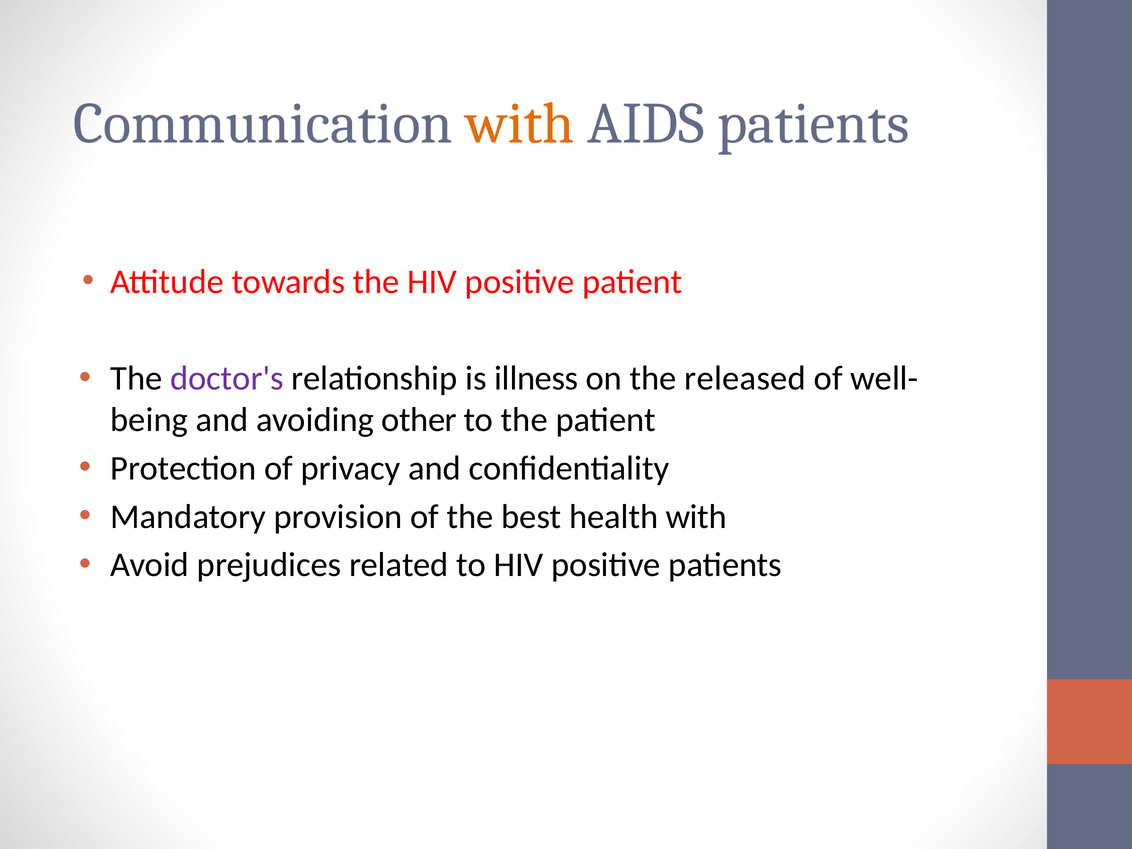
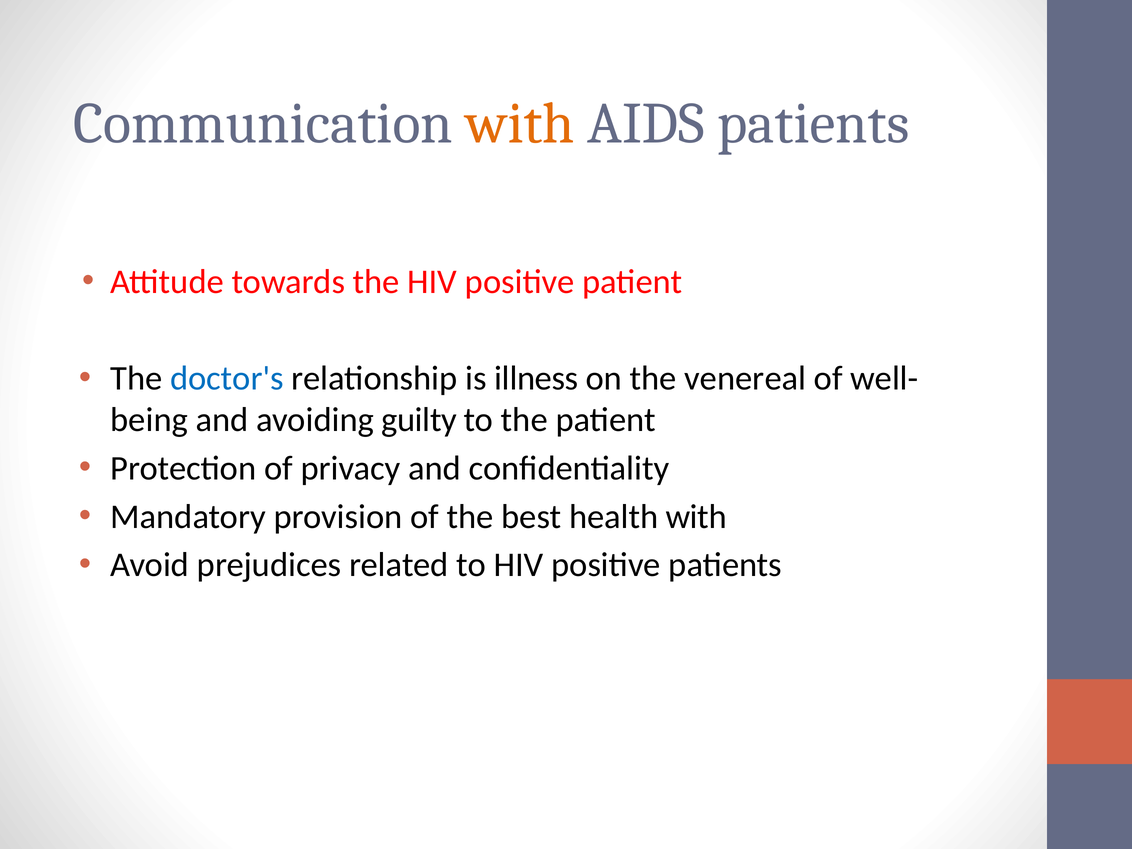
doctor's colour: purple -> blue (227, 378)
released: released -> venereal (745, 378)
other: other -> guilty (419, 420)
